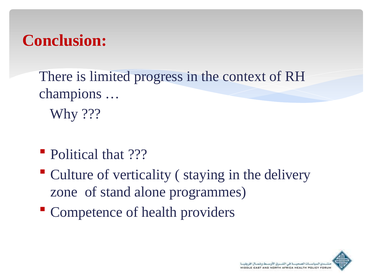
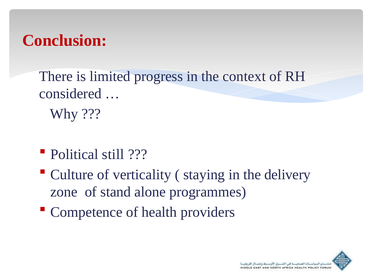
champions: champions -> considered (70, 94)
that: that -> still (113, 154)
